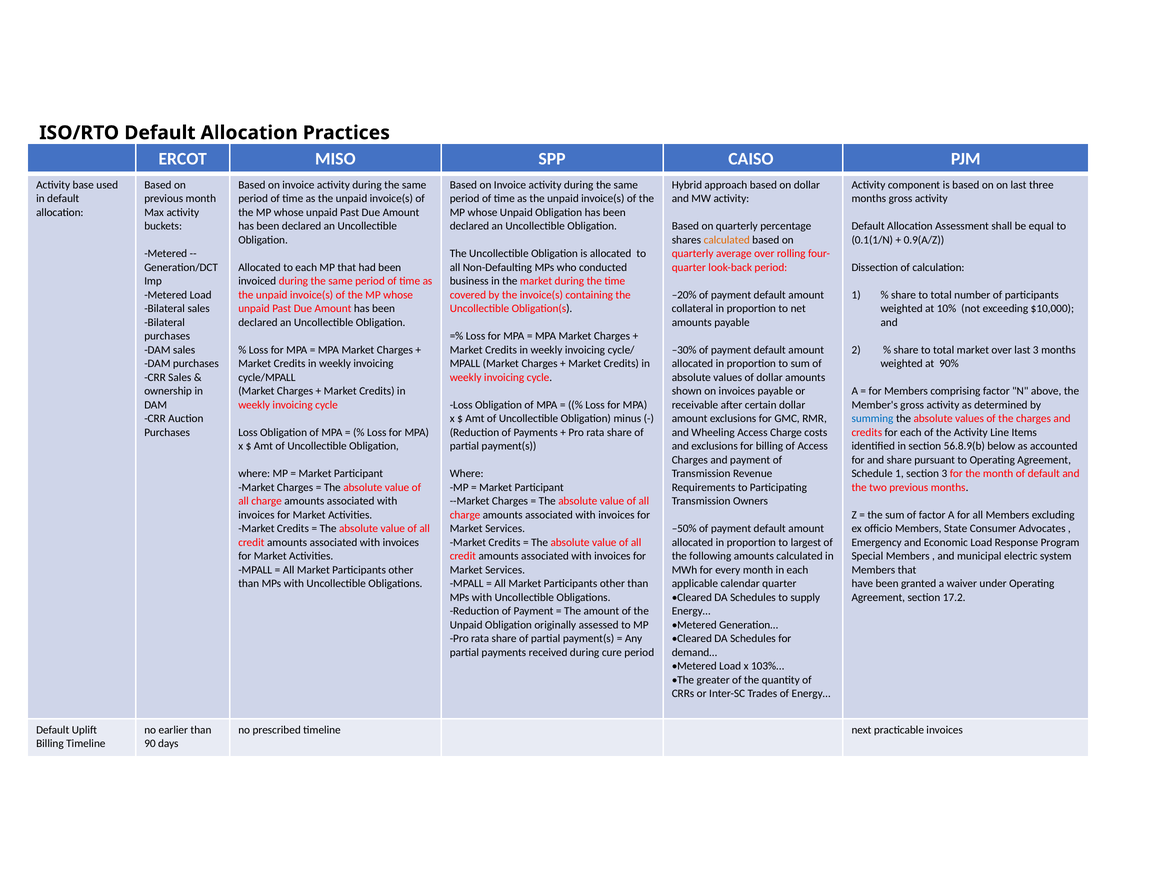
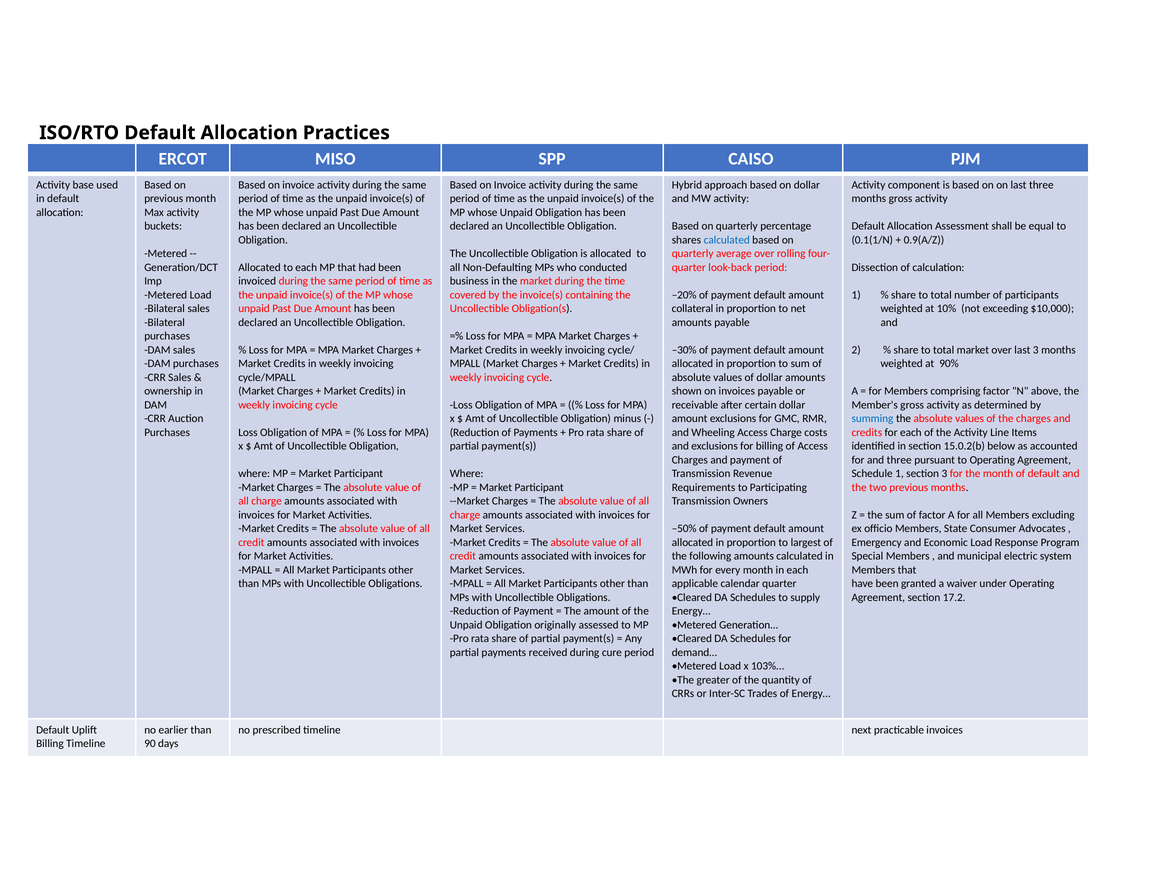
calculated colour: orange -> blue (727, 240)
56.8.9(b: 56.8.9(b -> 15.0.2(b (964, 446)
and share: share -> three (899, 460)
